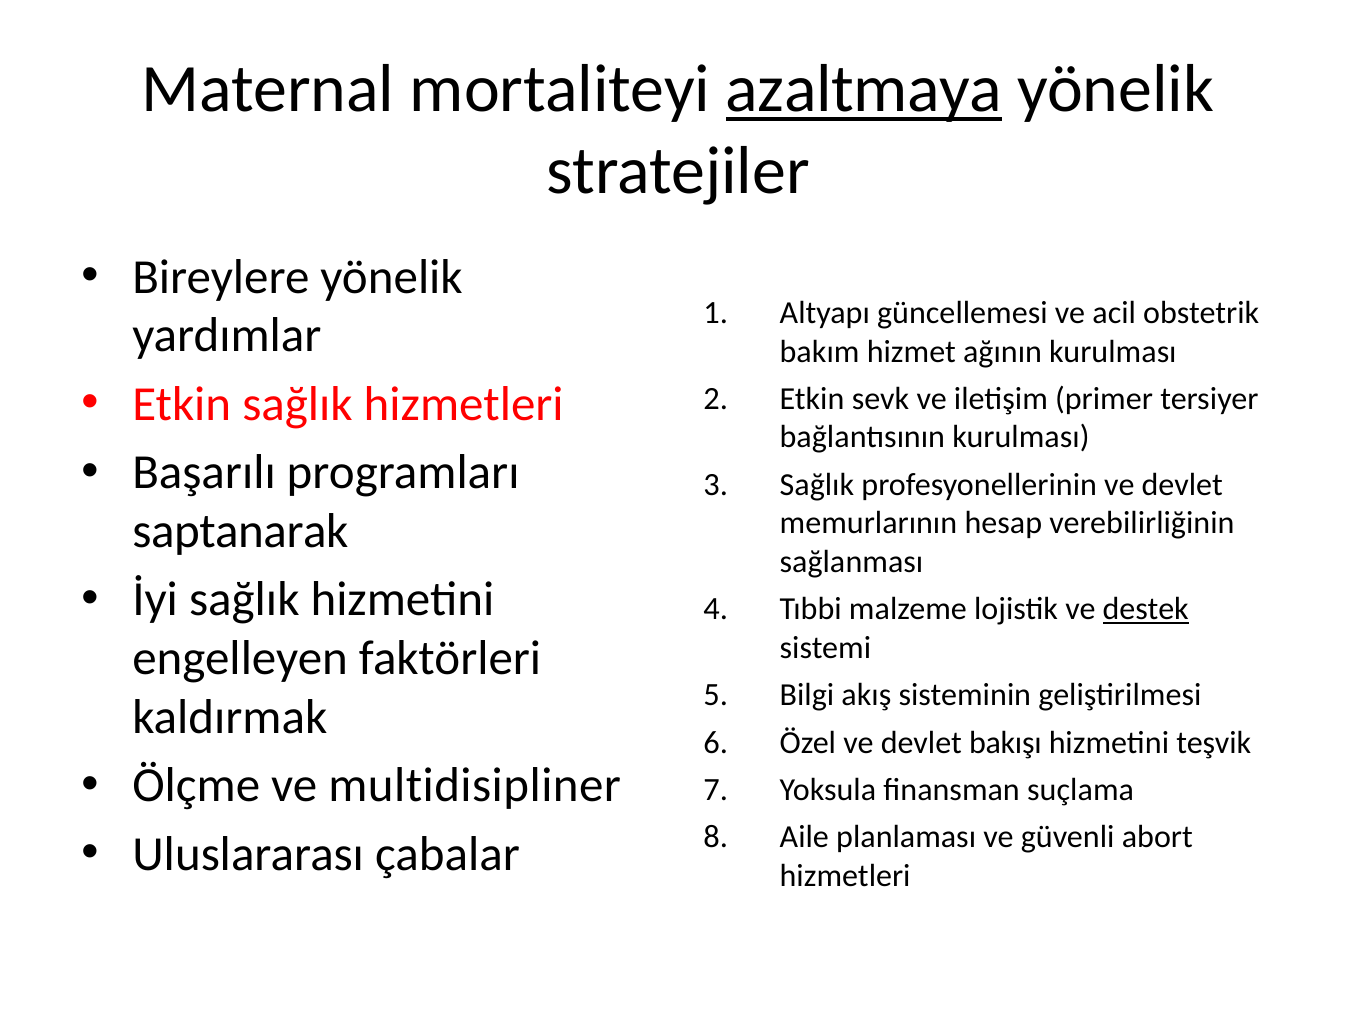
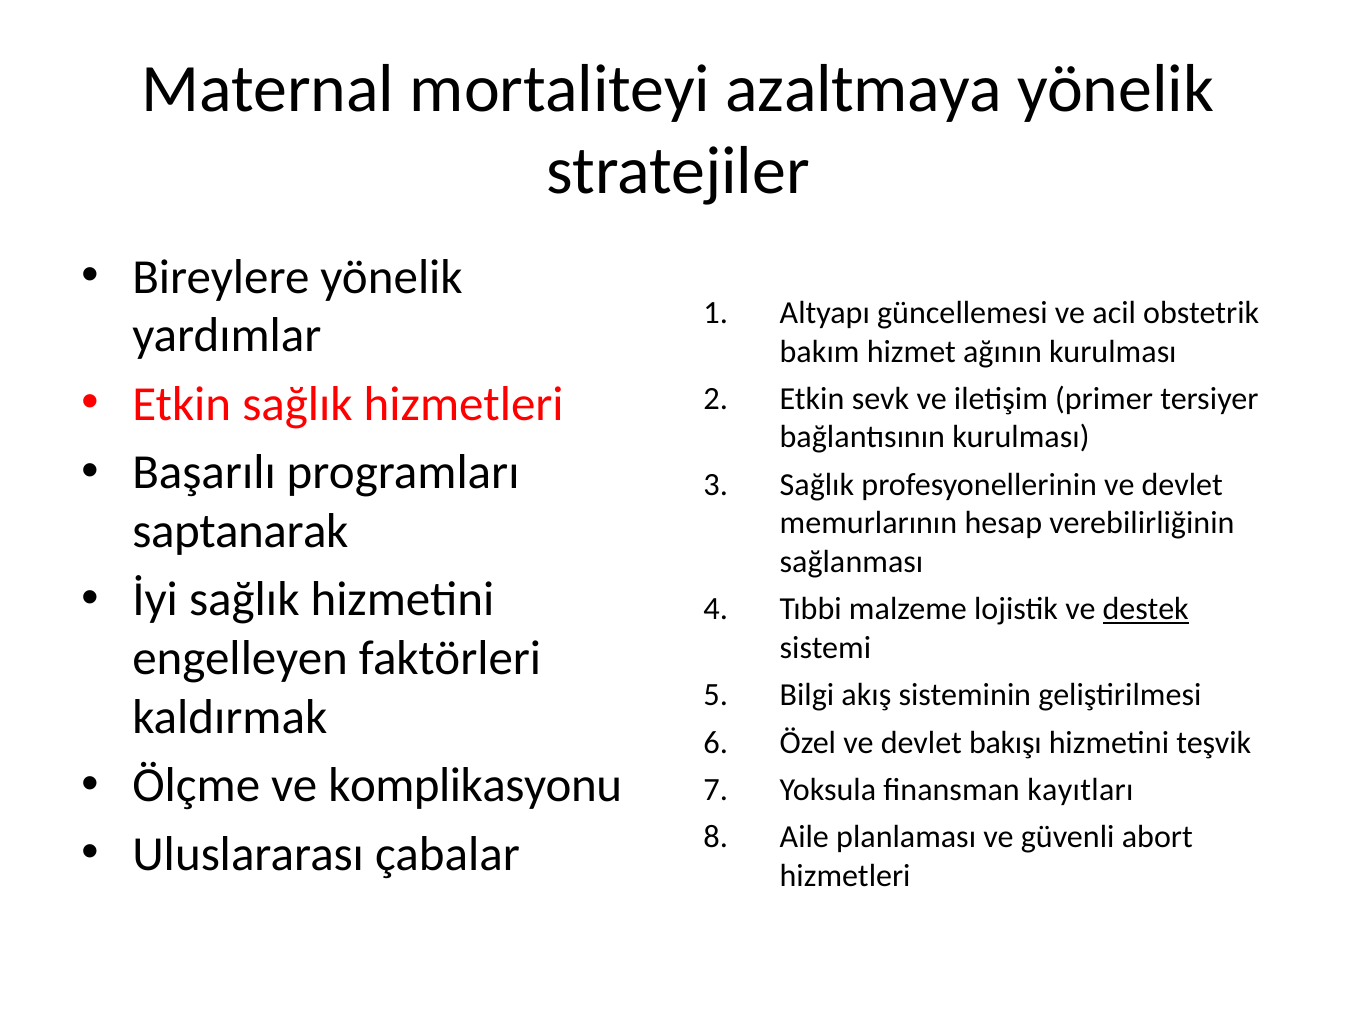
azaltmaya underline: present -> none (864, 90)
multidisipliner: multidisipliner -> komplikasyonu (475, 786)
suçlama: suçlama -> kayıtları (1080, 791)
